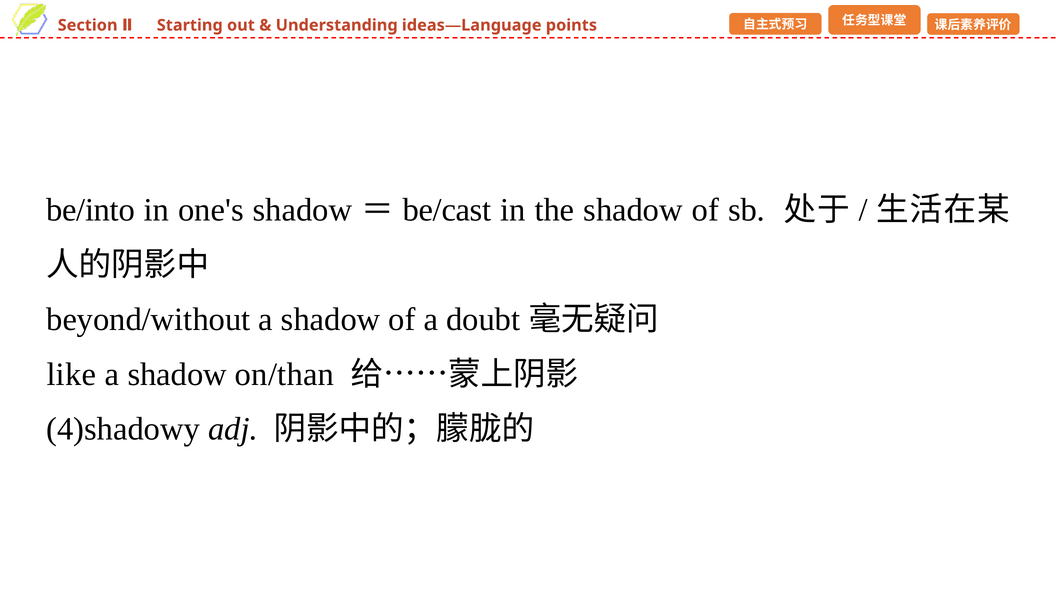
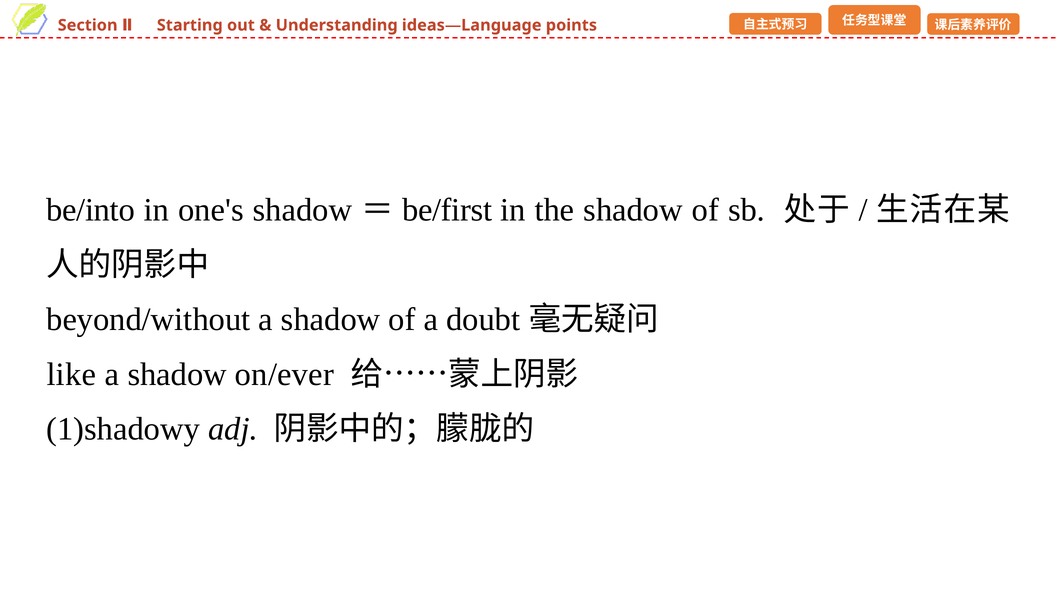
be/cast: be/cast -> be/first (447, 210)
on/than: on/than -> on/ever (284, 374)
4)shadowy: 4)shadowy -> 1)shadowy (123, 429)
